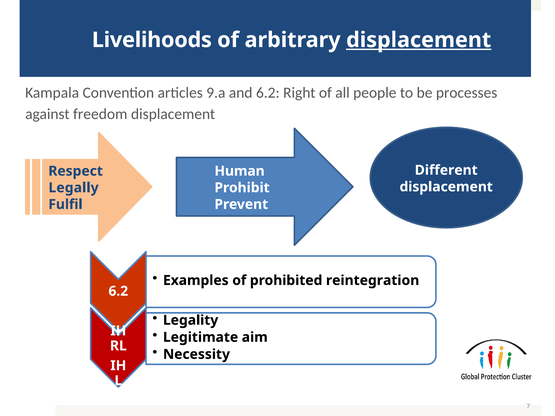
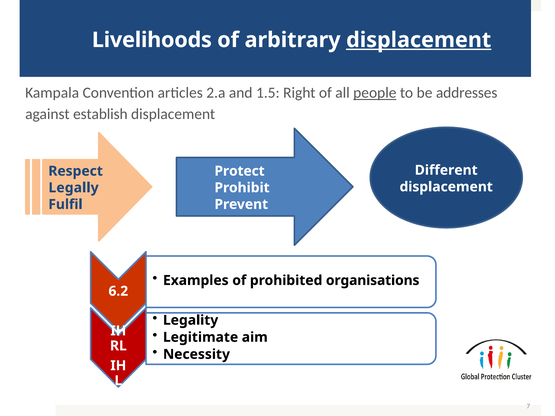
9.a: 9.a -> 2.a (216, 93)
and 6.2: 6.2 -> 1.5 (268, 93)
people underline: none -> present (375, 93)
processes: processes -> addresses (467, 93)
freedom: freedom -> establish (100, 114)
Human: Human -> Protect (240, 171)
reintegration: reintegration -> organisations (373, 281)
